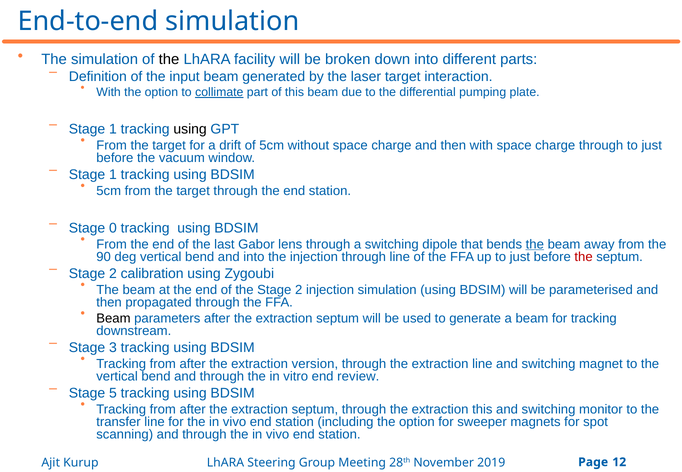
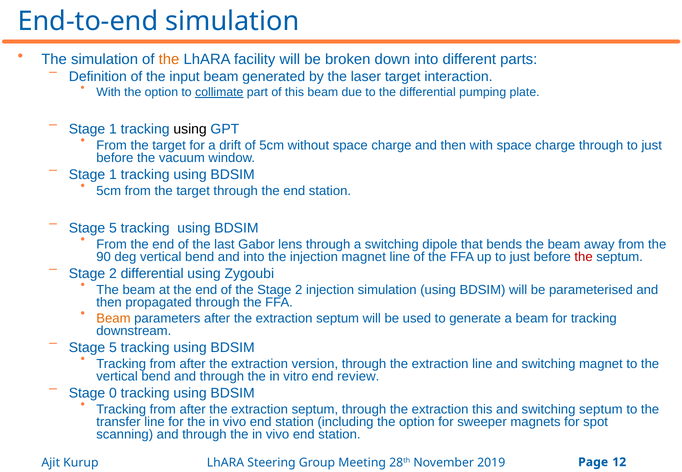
the colour: black -> orange (169, 59)
0: 0 -> 5 (113, 228)
the underline: present -> none (535, 244)
injection through: through -> magnet (364, 257)
2 calibration: calibration -> differential (152, 274)
Beam colour: black -> orange (113, 318)
3: 3 -> 5 (113, 348)
5: 5 -> 0 (113, 393)
switching monitor: monitor -> septum (601, 410)
